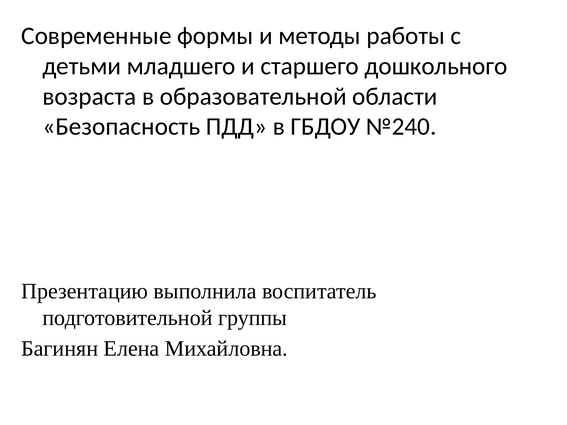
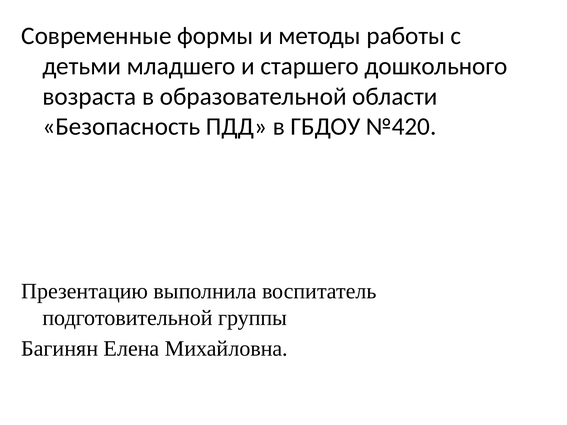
№240: №240 -> №420 (401, 127)
